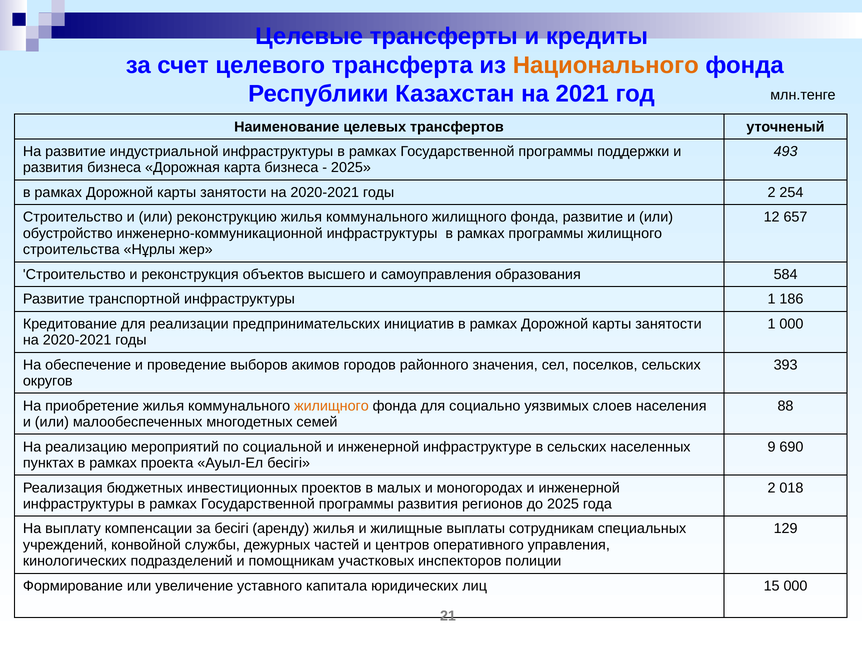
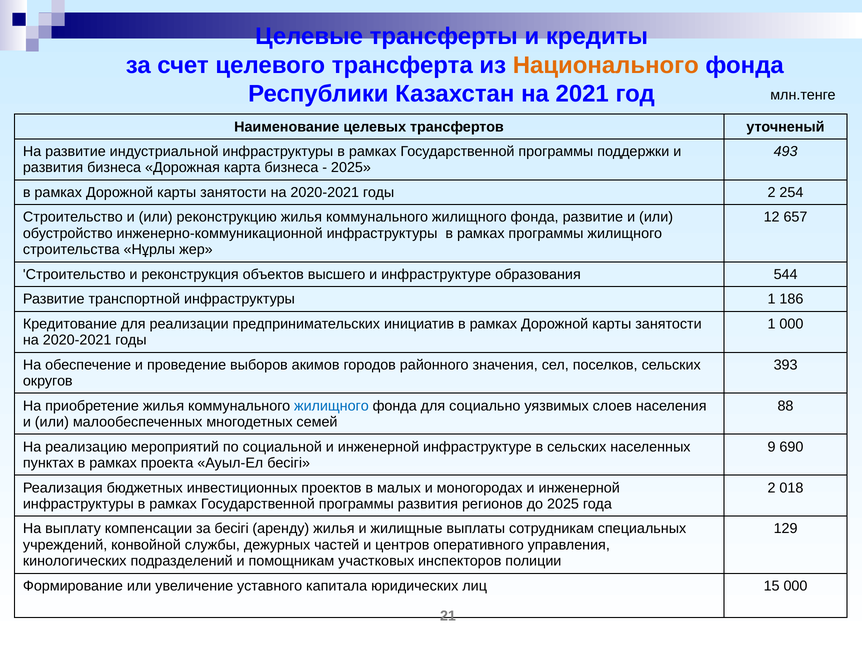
и самоуправления: самоуправления -> инфраструктуре (436, 274)
584: 584 -> 544 (786, 274)
жилищного colour: orange -> blue (331, 406)
